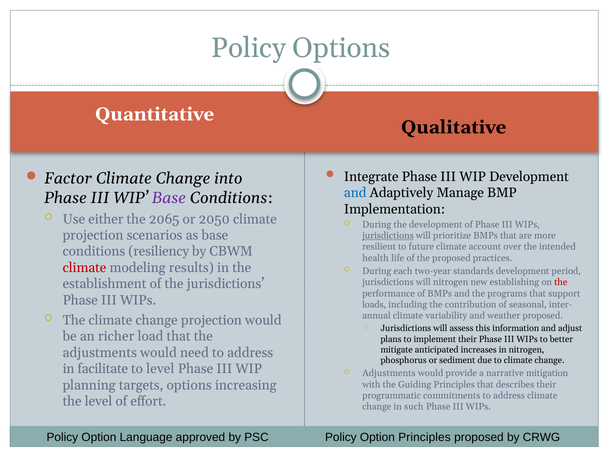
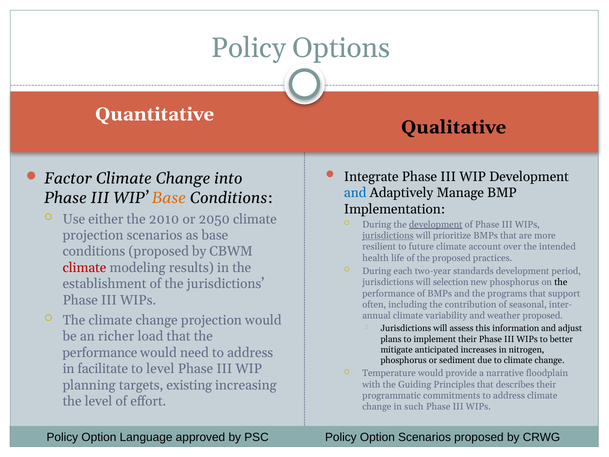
Base colour: purple -> orange (169, 198)
2065: 2065 -> 2010 (164, 219)
development underline: none -> present (436, 224)
conditions resiliency: resiliency -> proposed (159, 251)
will nitrogen: nitrogen -> selection (451, 282)
new establishing: establishing -> phosphorus (514, 282)
the colour: red -> black (561, 282)
loads: loads -> often (374, 304)
adjustments: adjustments -> performance (100, 352)
Adjustments: Adjustments -> Temperature (389, 373)
mitigation: mitigation -> floodplain (547, 373)
targets options: options -> existing (189, 385)
Option Principles: Principles -> Scenarios (425, 437)
